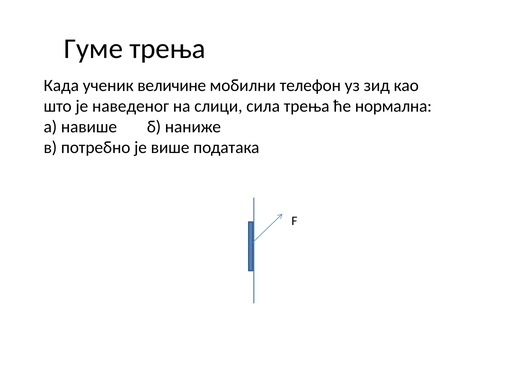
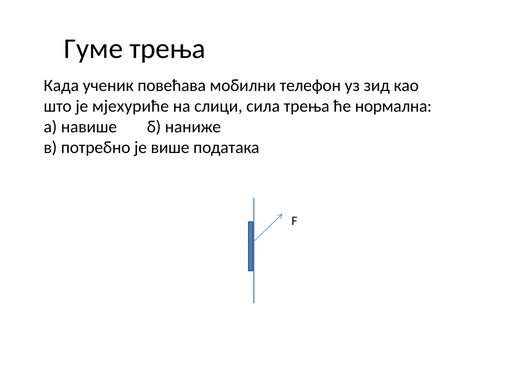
величине: величине -> повећава (172, 86)
наведеног: наведеног -> мјехуриће (131, 106)
